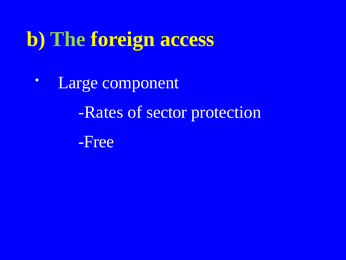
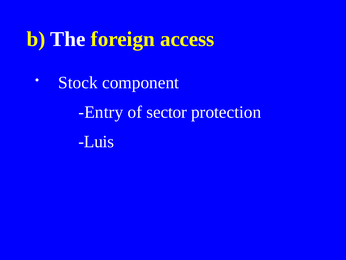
The colour: light green -> white (68, 39)
Large: Large -> Stock (78, 82)
Rates: Rates -> Entry (101, 112)
Free: Free -> Luis (96, 141)
